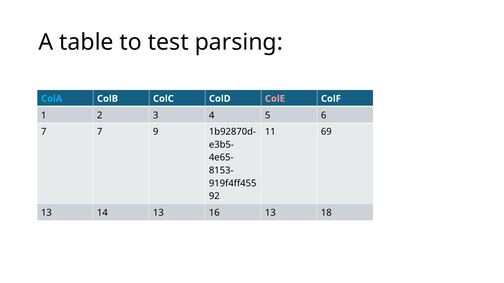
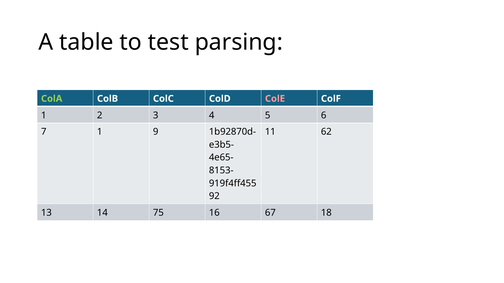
ColA colour: light blue -> light green (52, 99)
7 7: 7 -> 1 (100, 132)
69: 69 -> 62 (326, 132)
14 13: 13 -> 75 (158, 213)
16 13: 13 -> 67 (270, 213)
